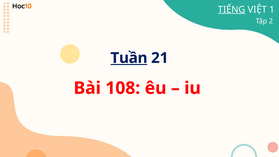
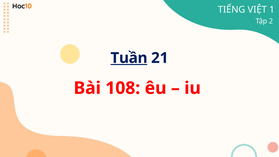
TIẾNG underline: present -> none (232, 10)
